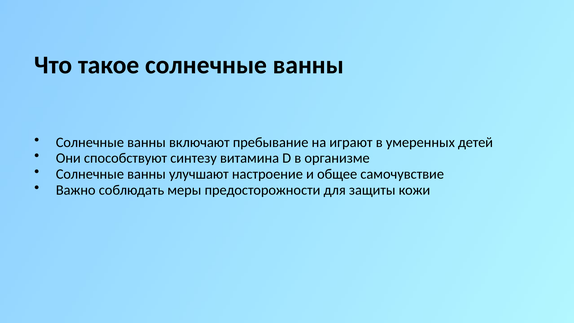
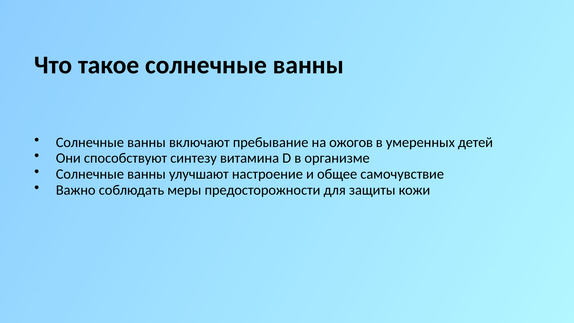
играют: играют -> ожогов (351, 142)
